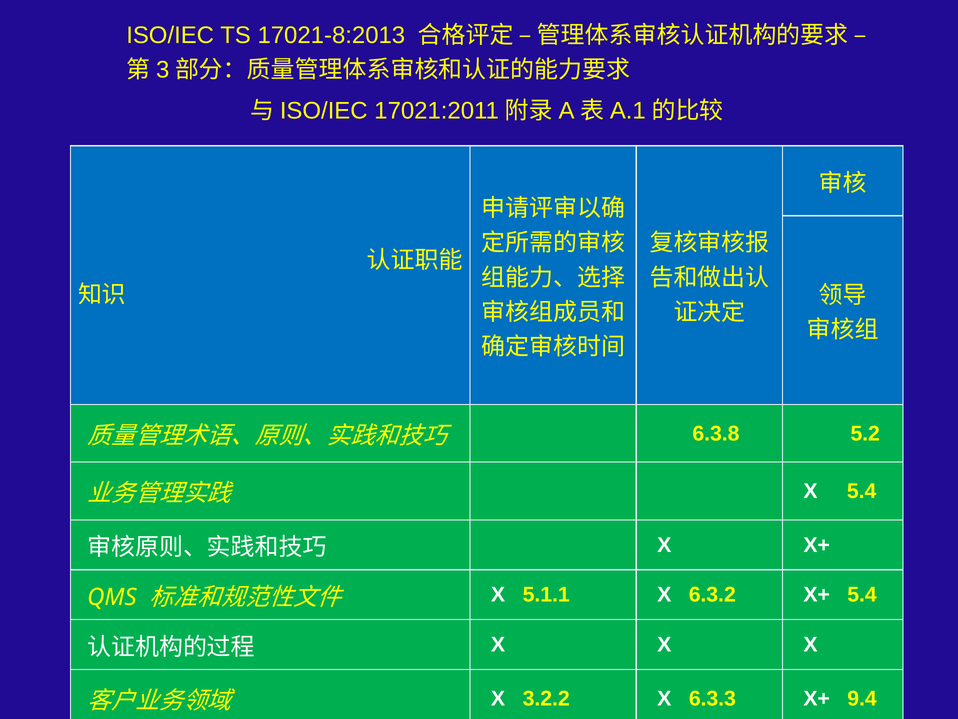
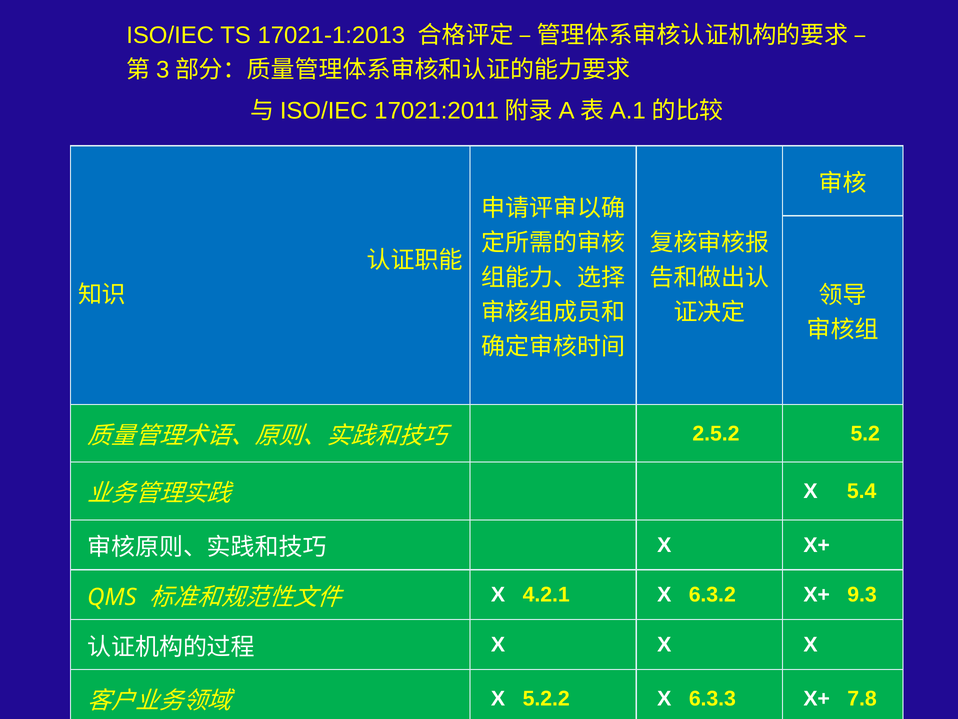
17021-8:2013: 17021-8:2013 -> 17021-1:2013 (331, 35)
6.3.8: 6.3.8 -> 2.5.2 (716, 433)
5.1.1: 5.1.1 -> 4.2.1 (546, 595)
X+ 5.4: 5.4 -> 9.3 (862, 595)
3.2.2: 3.2.2 -> 5.2.2 (546, 698)
9.4: 9.4 -> 7.8 (862, 698)
